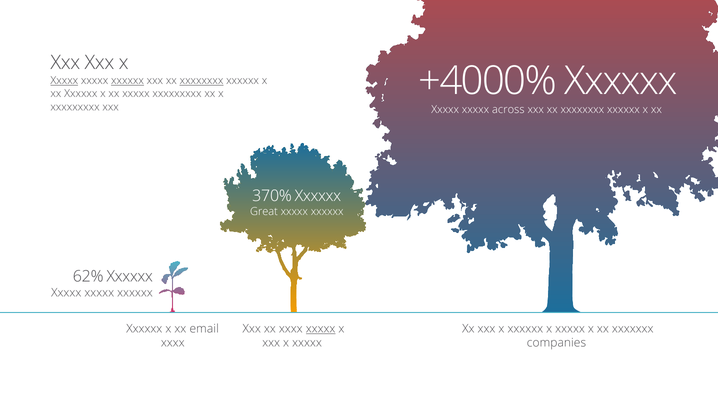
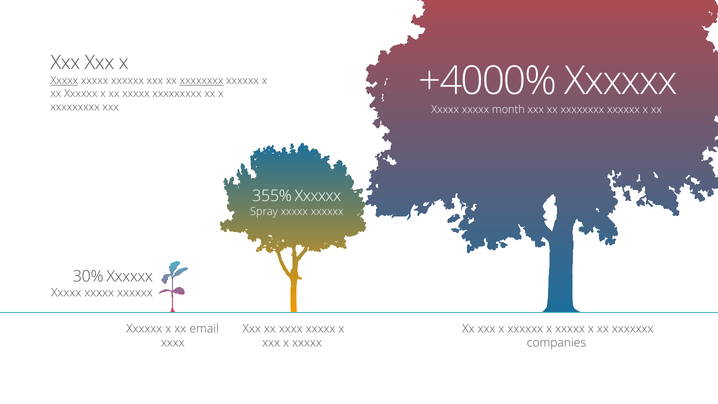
xxxxxx underline: present -> none (128, 81)
across: across -> month (508, 109)
370%: 370% -> 355% (272, 196)
Great: Great -> Spray (264, 212)
62%: 62% -> 30% (88, 276)
xxxxx underline: present -> none (321, 328)
